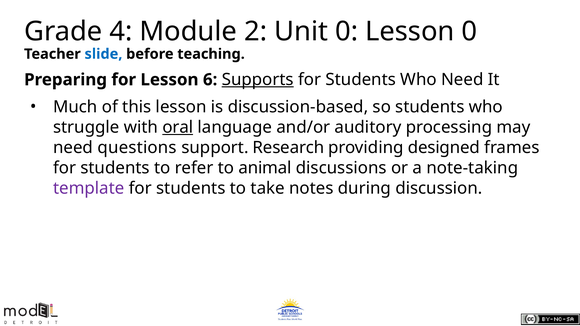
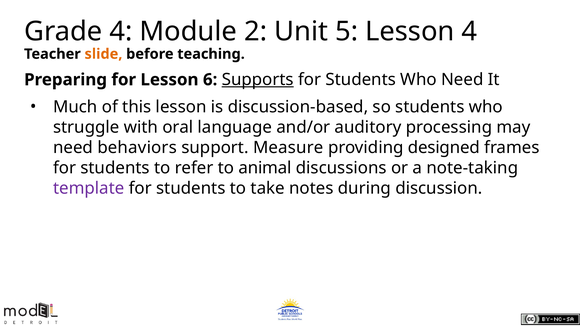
Unit 0: 0 -> 5 (347, 31)
Lesson 0: 0 -> 4 (469, 31)
slide colour: blue -> orange (103, 54)
oral underline: present -> none (178, 127)
questions: questions -> behaviors (137, 148)
Research: Research -> Measure (288, 148)
